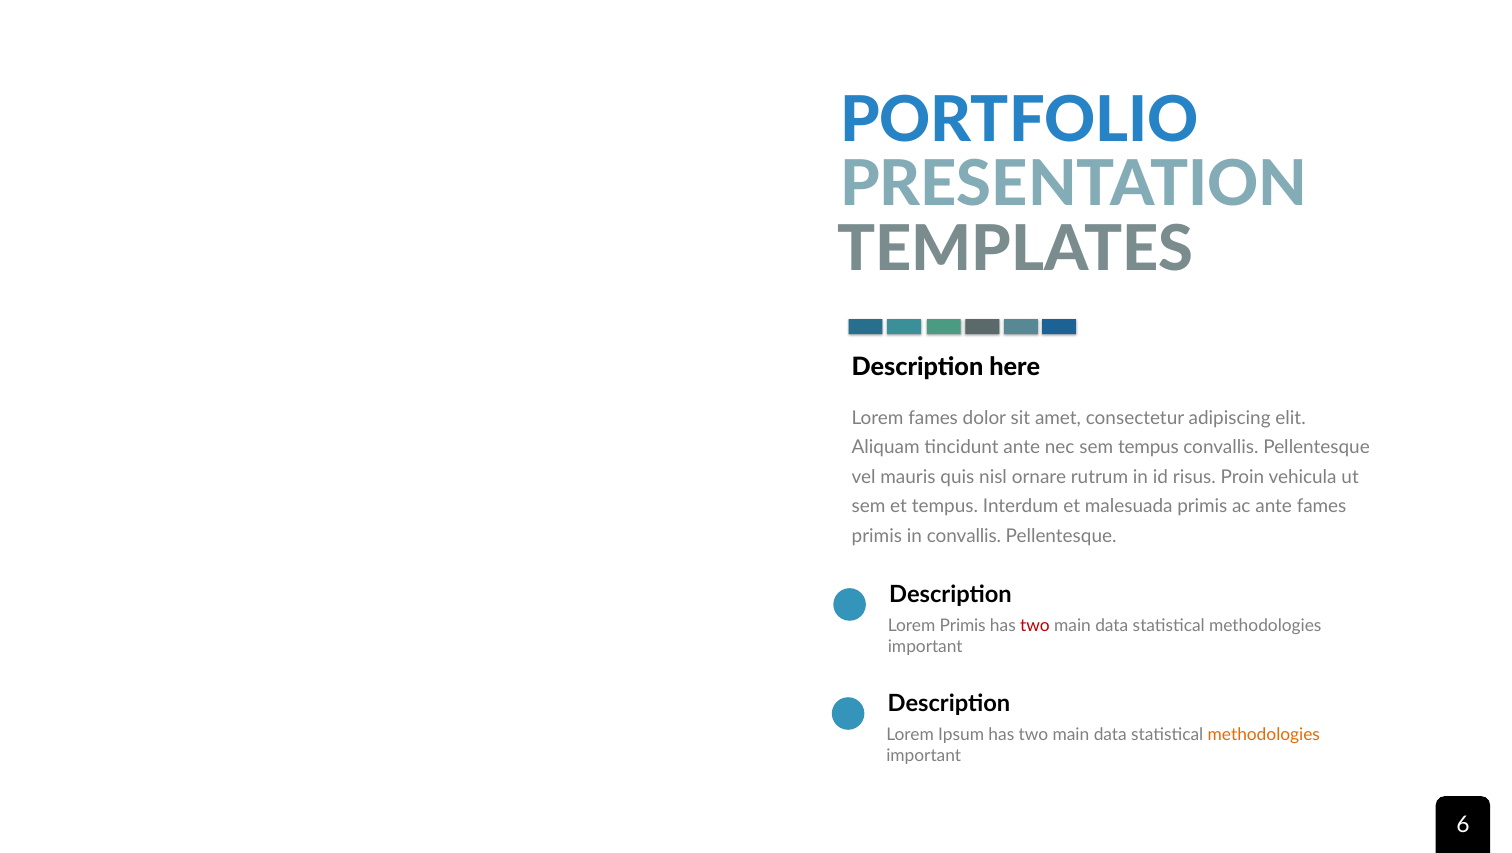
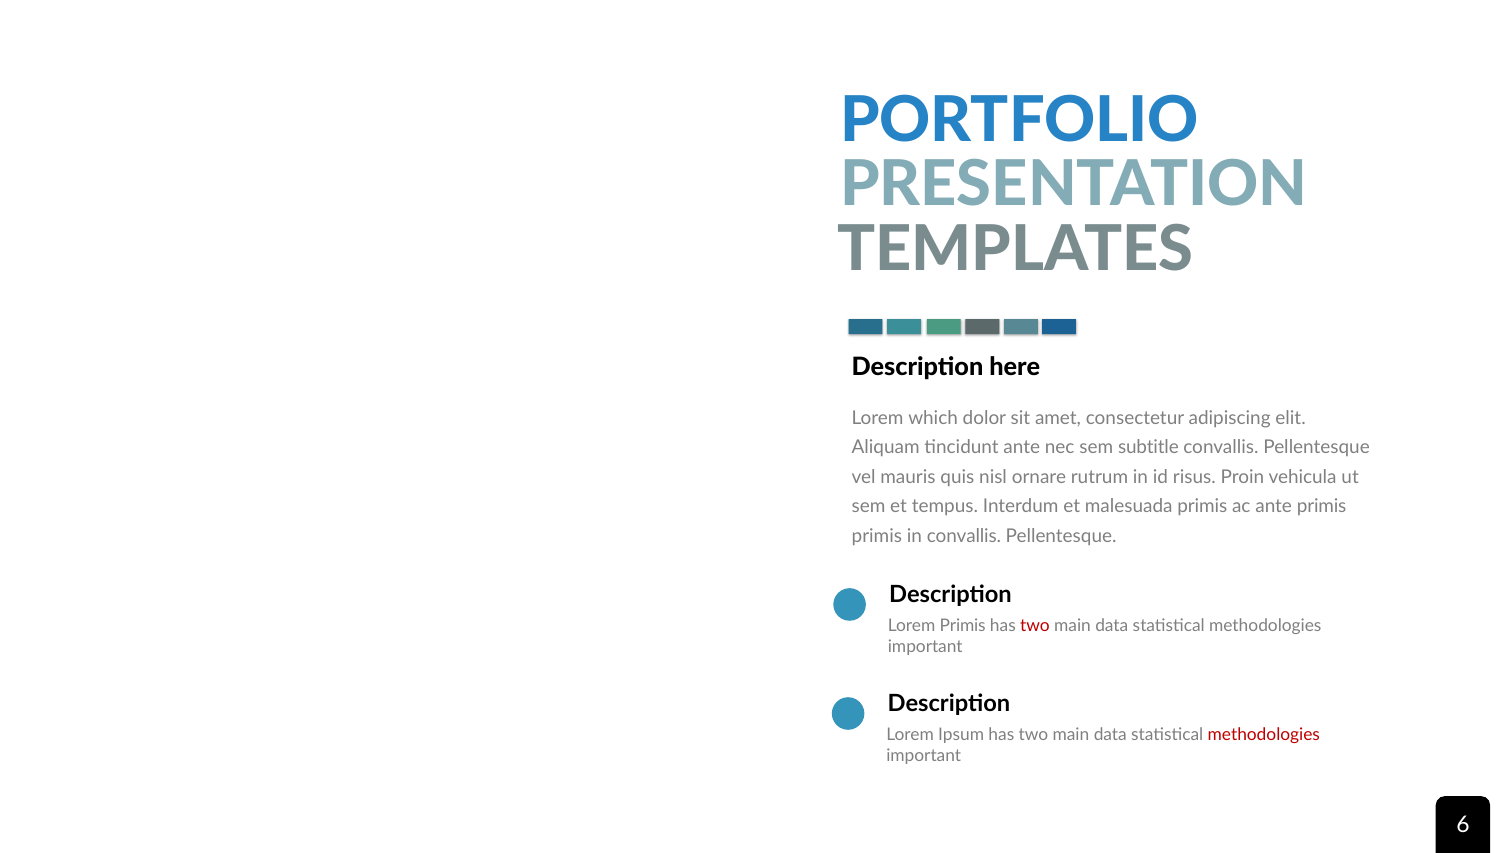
Lorem fames: fames -> which (933, 418)
sem tempus: tempus -> subtitle (1148, 447)
ante fames: fames -> primis (1322, 506)
methodologies colour: orange -> red (1264, 735)
